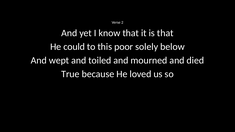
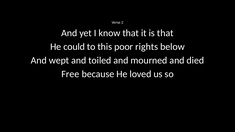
solely: solely -> rights (147, 47)
True: True -> Free (70, 74)
